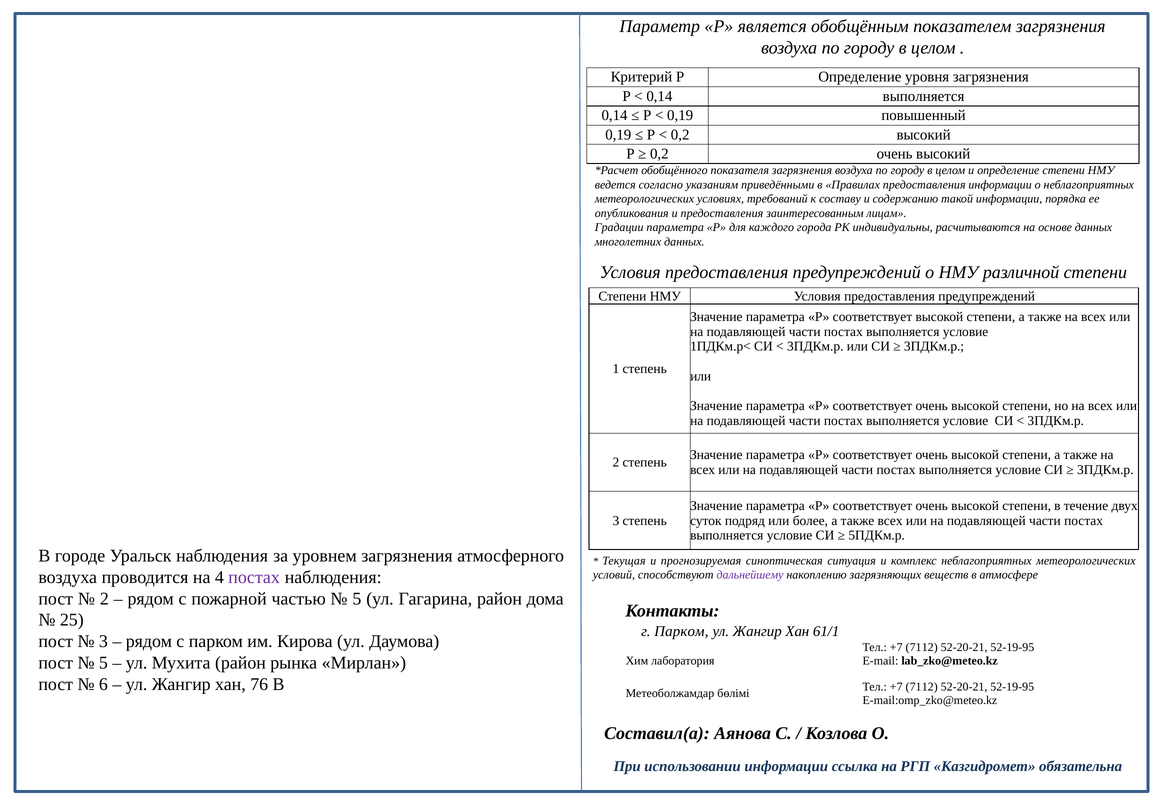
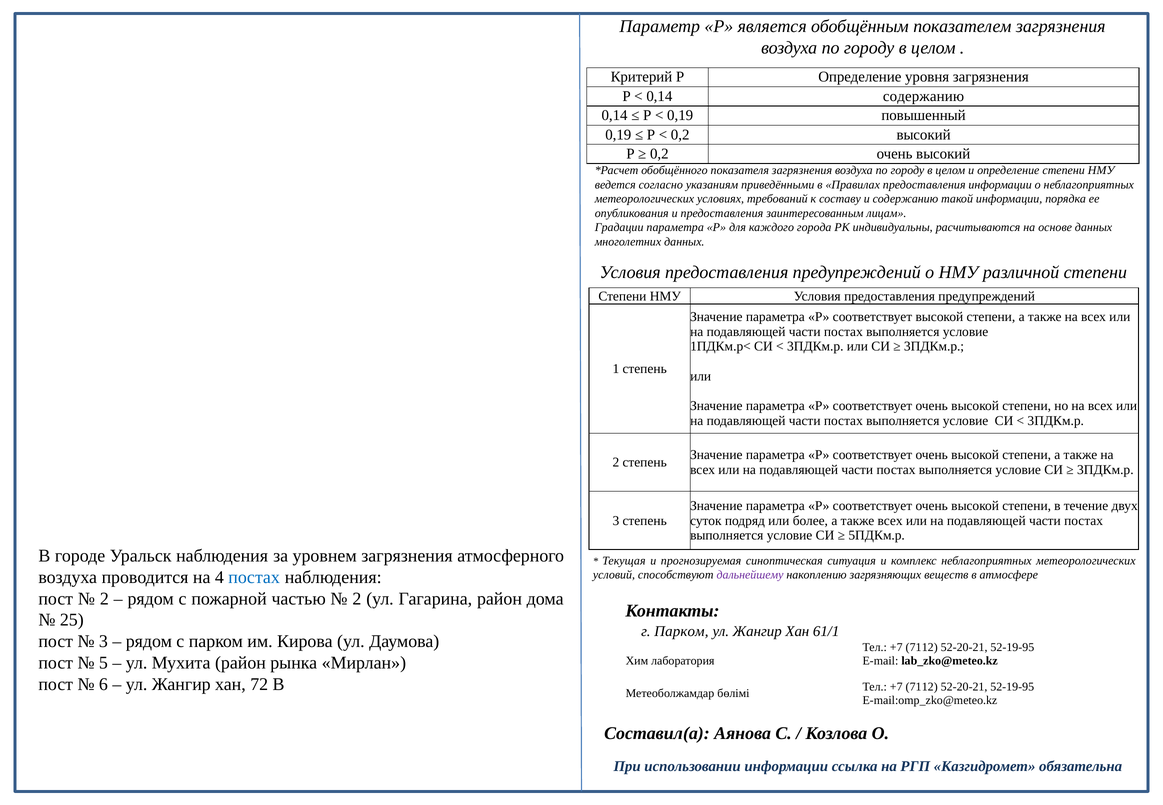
0,14 выполняется: выполняется -> содержанию (924, 96)
постах colour: purple -> blue (254, 577)
5: 5 -> 2 (357, 599)
76: 76 -> 72 (259, 685)
